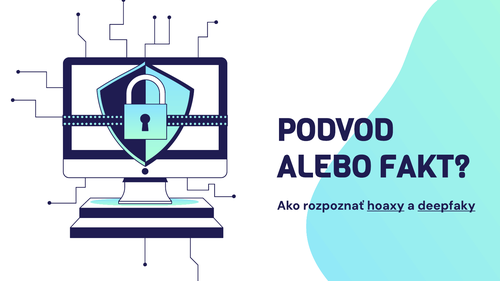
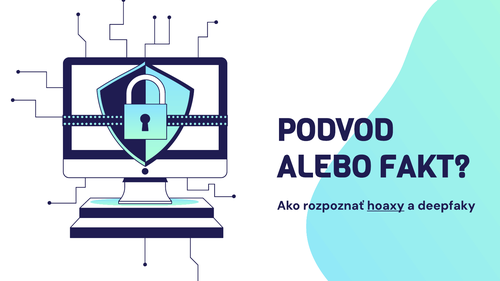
deepfaky underline: present -> none (446, 206)
